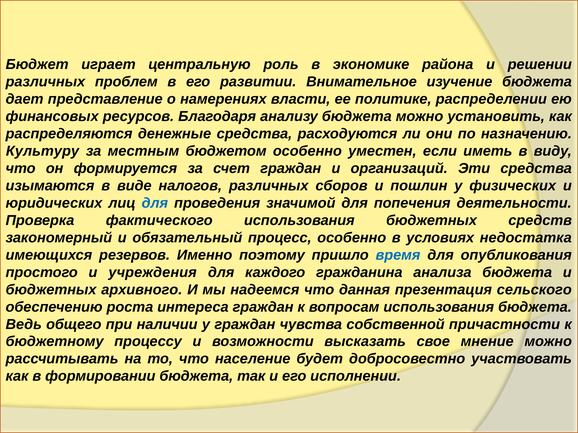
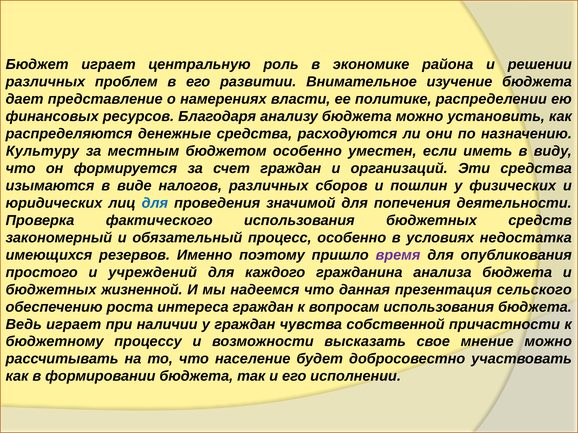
время colour: blue -> purple (398, 255)
учреждения: учреждения -> учреждений (153, 273)
архивного: архивного -> жизненной (142, 290)
Ведь общего: общего -> играет (74, 325)
